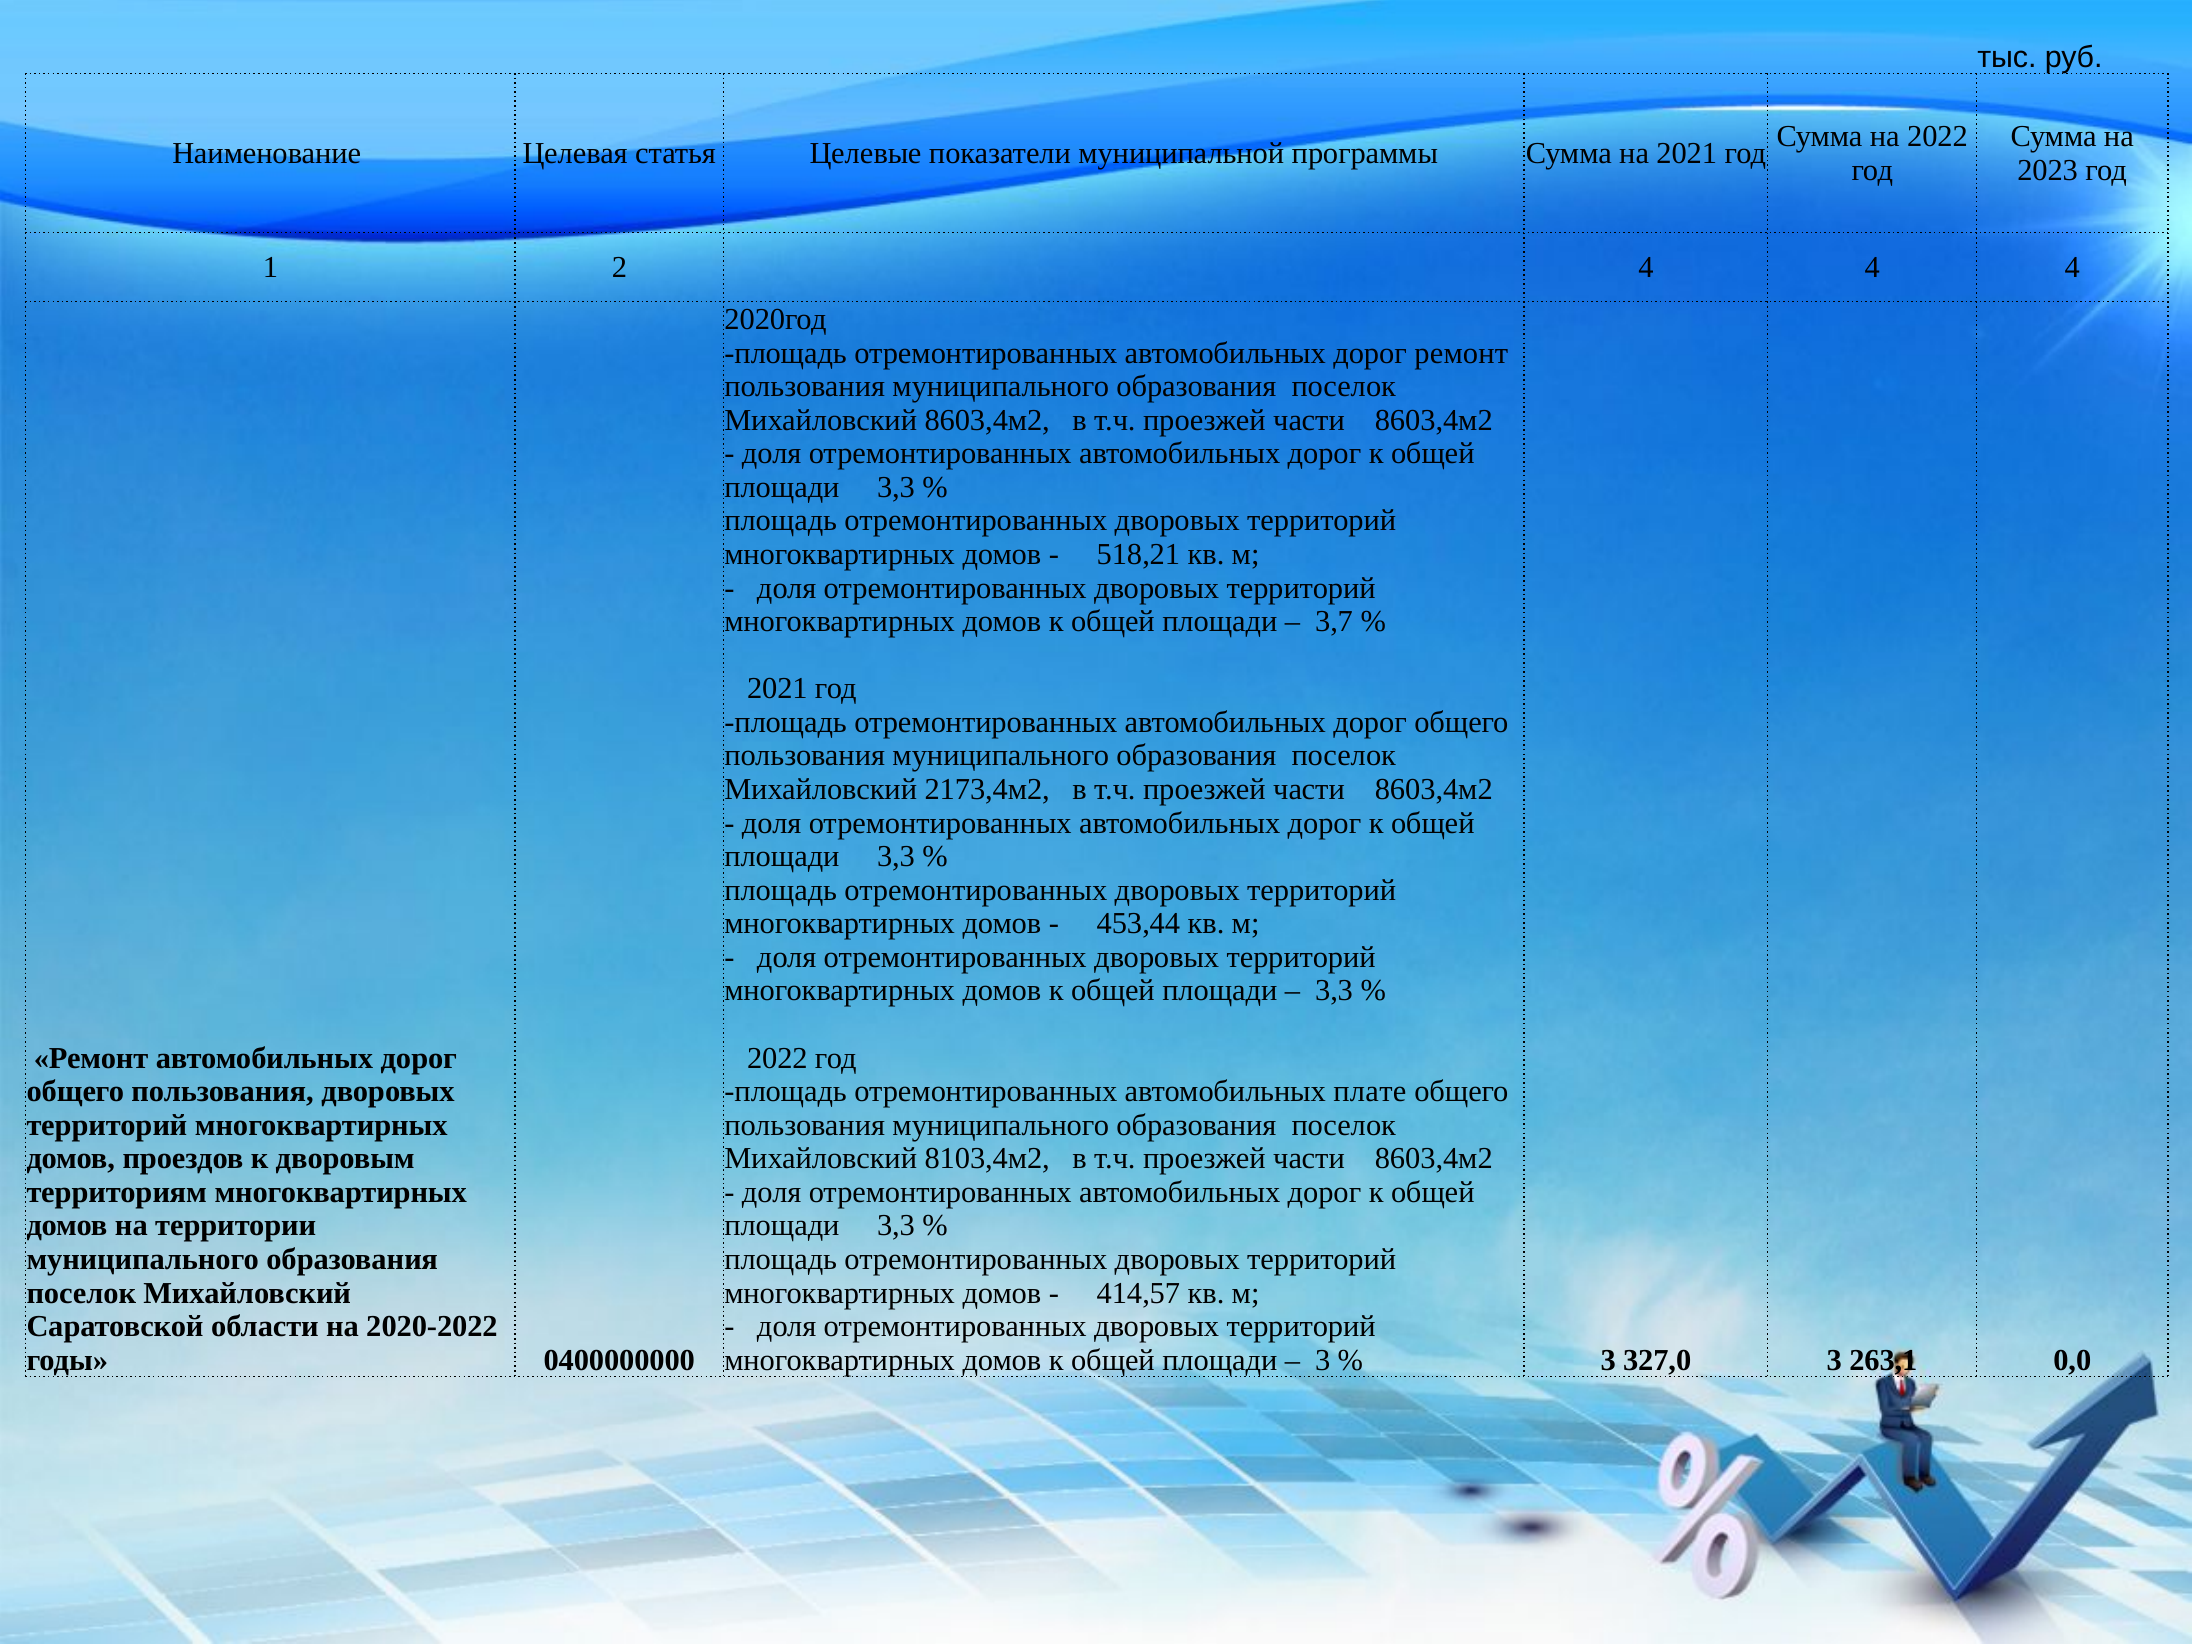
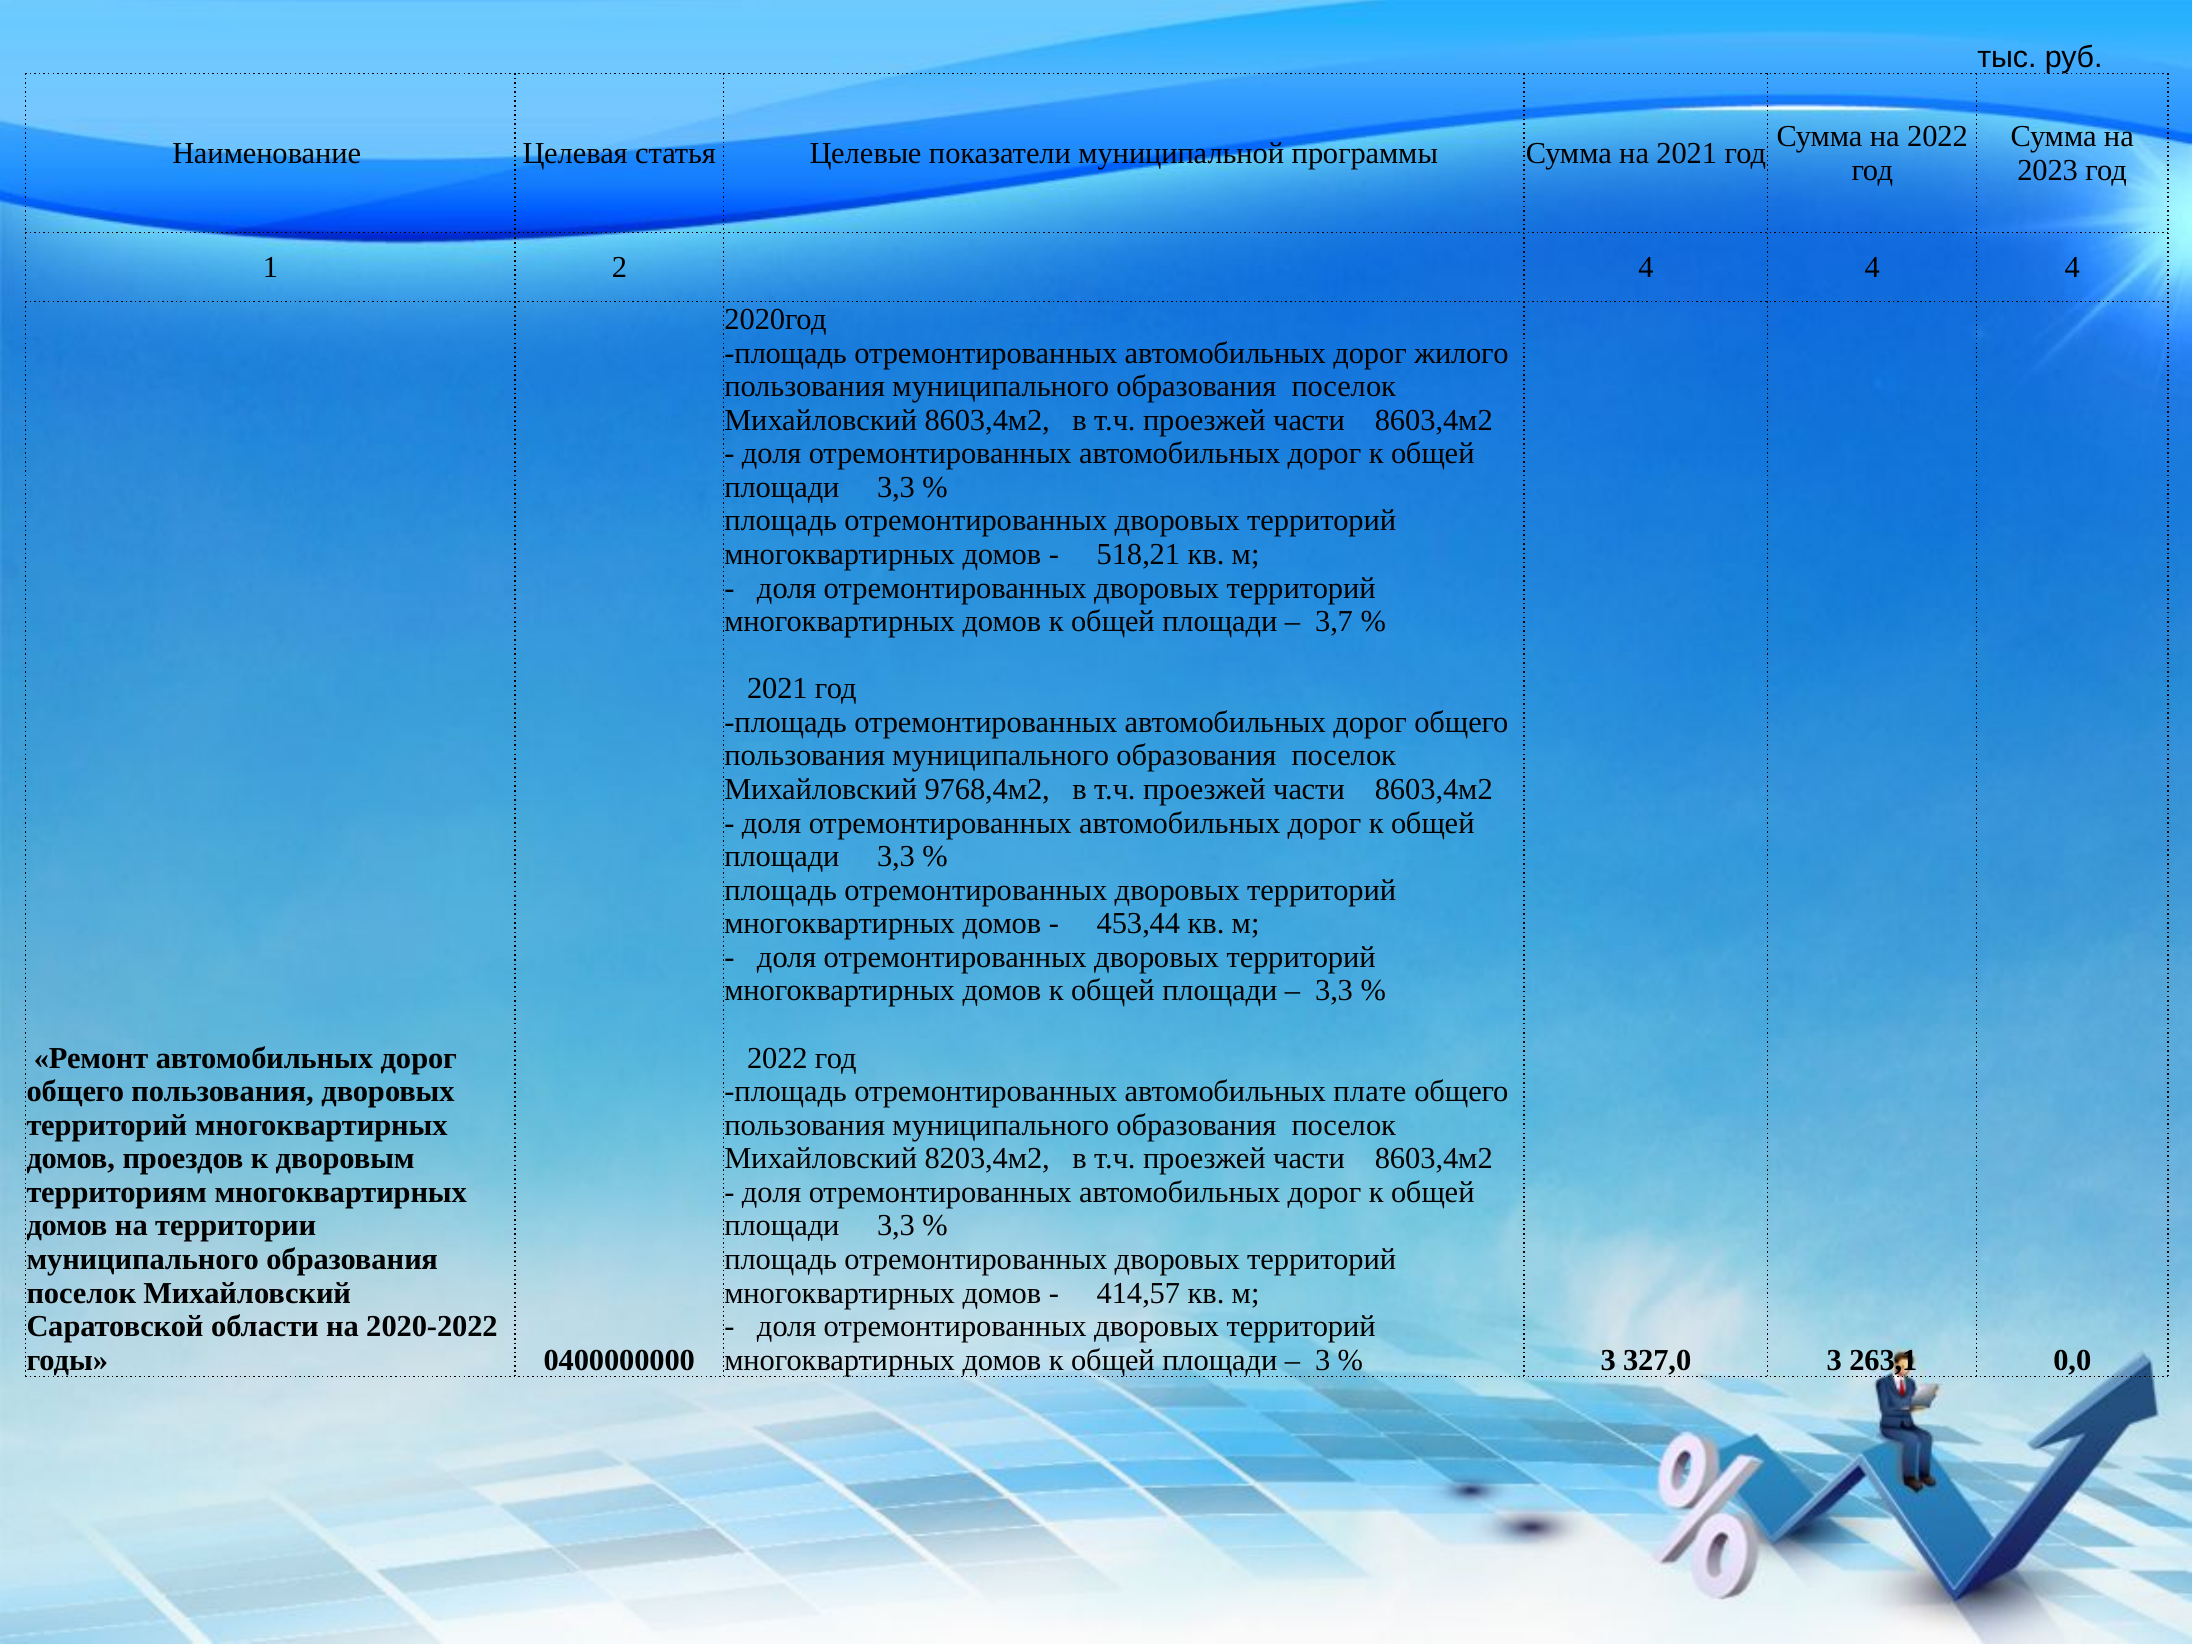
дорог ремонт: ремонт -> жилого (1462, 353)
2173,4м2: 2173,4м2 -> 9768,4м2 (987, 789)
8103,4м2: 8103,4м2 -> 8203,4м2 (987, 1159)
